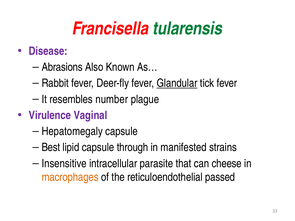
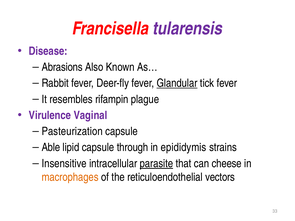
tularensis colour: green -> purple (188, 29)
number: number -> rifampin (112, 99)
Hepatomegaly: Hepatomegaly -> Pasteurization (72, 131)
Best: Best -> Able (51, 148)
manifested: manifested -> epididymis (184, 148)
parasite underline: none -> present (156, 164)
passed: passed -> vectors (220, 177)
